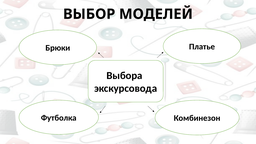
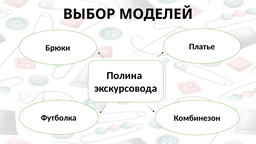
Выбора: Выбора -> Полина (124, 76)
